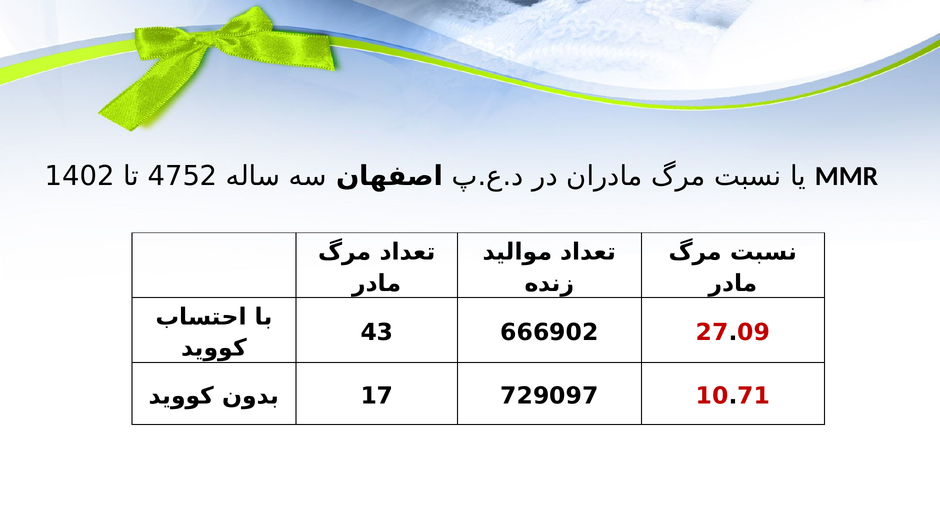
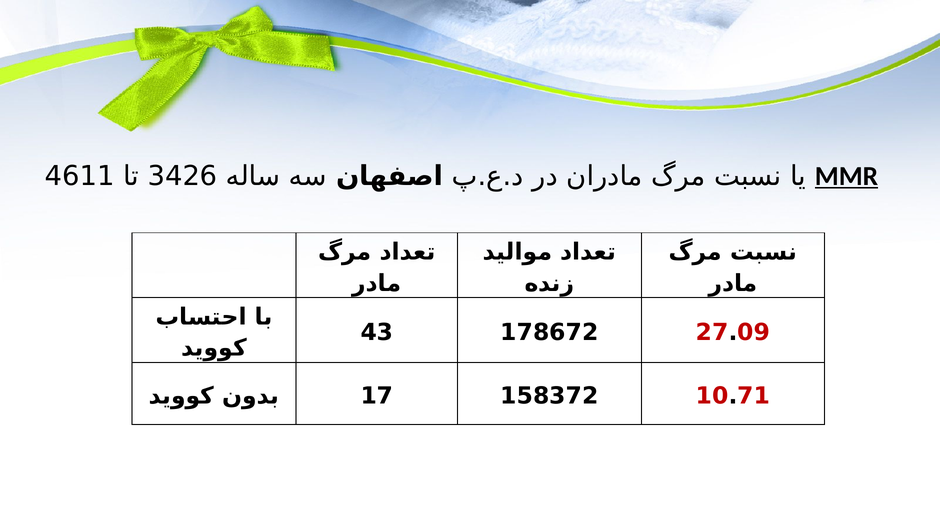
1402: 1402 -> 4611 (80, 176)
4752: 4752 -> 3426 (183, 176)
MMR underline: none -> present (846, 176)
666902: 666902 -> 178672 (549, 332)
729097: 729097 -> 158372 (549, 396)
